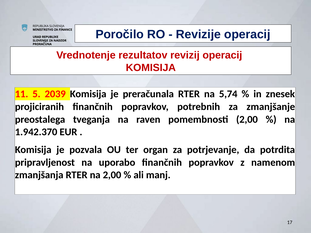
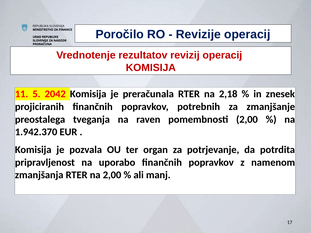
2039: 2039 -> 2042 (55, 94)
5,74: 5,74 -> 2,18 (228, 94)
